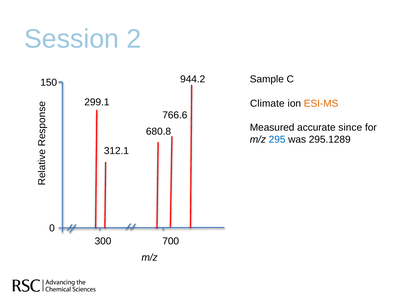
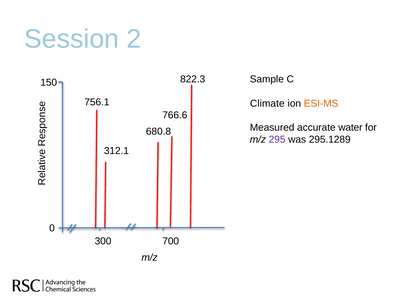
944.2: 944.2 -> 822.3 (193, 79)
299.1: 299.1 -> 756.1 (97, 102)
since: since -> water (350, 127)
295 colour: blue -> purple (277, 139)
